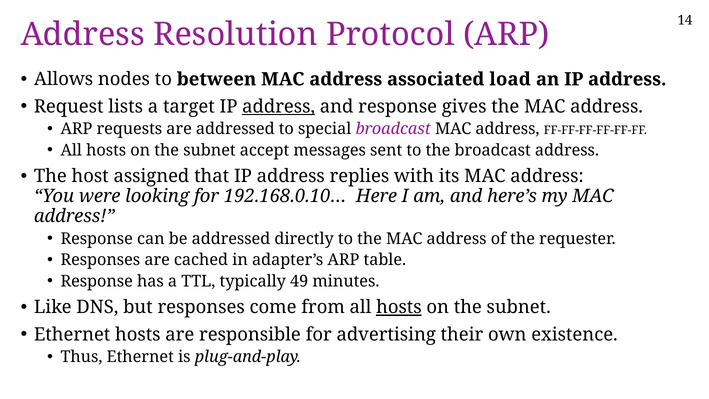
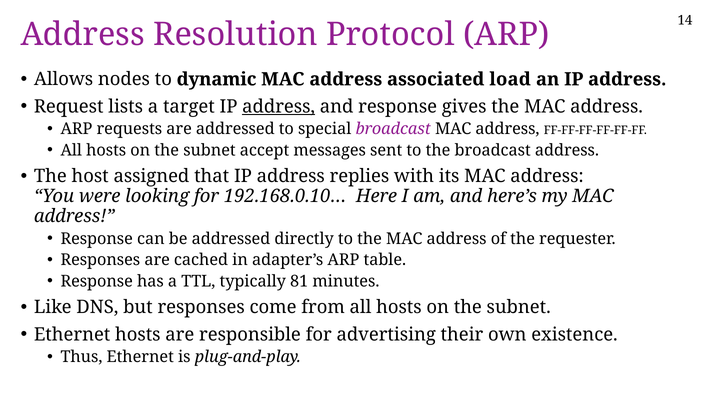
between: between -> dynamic (217, 79)
49: 49 -> 81 (299, 281)
hosts underline: present -> none (399, 307)
